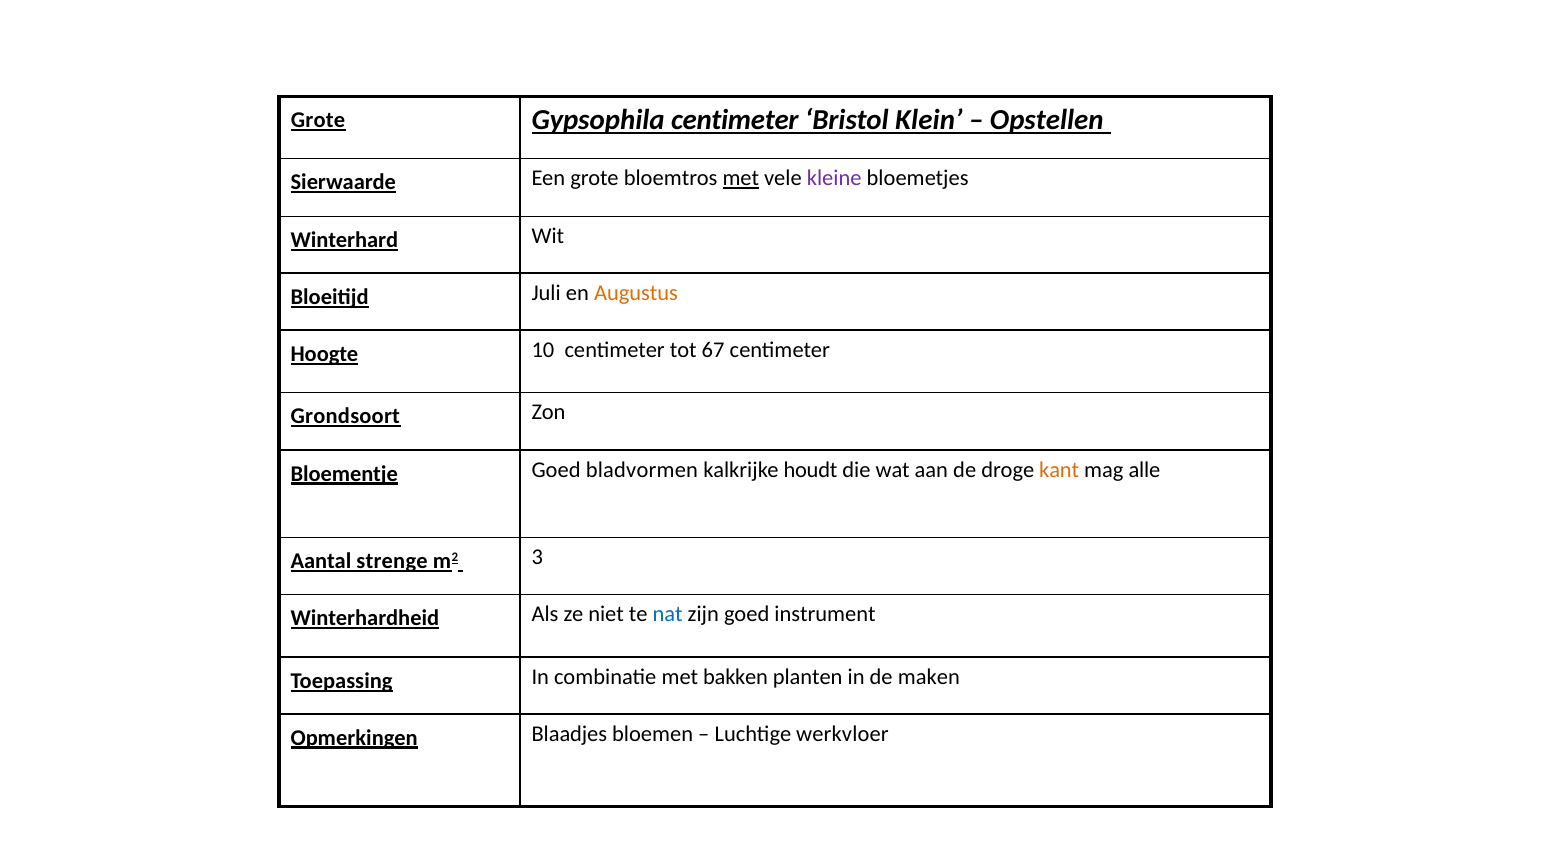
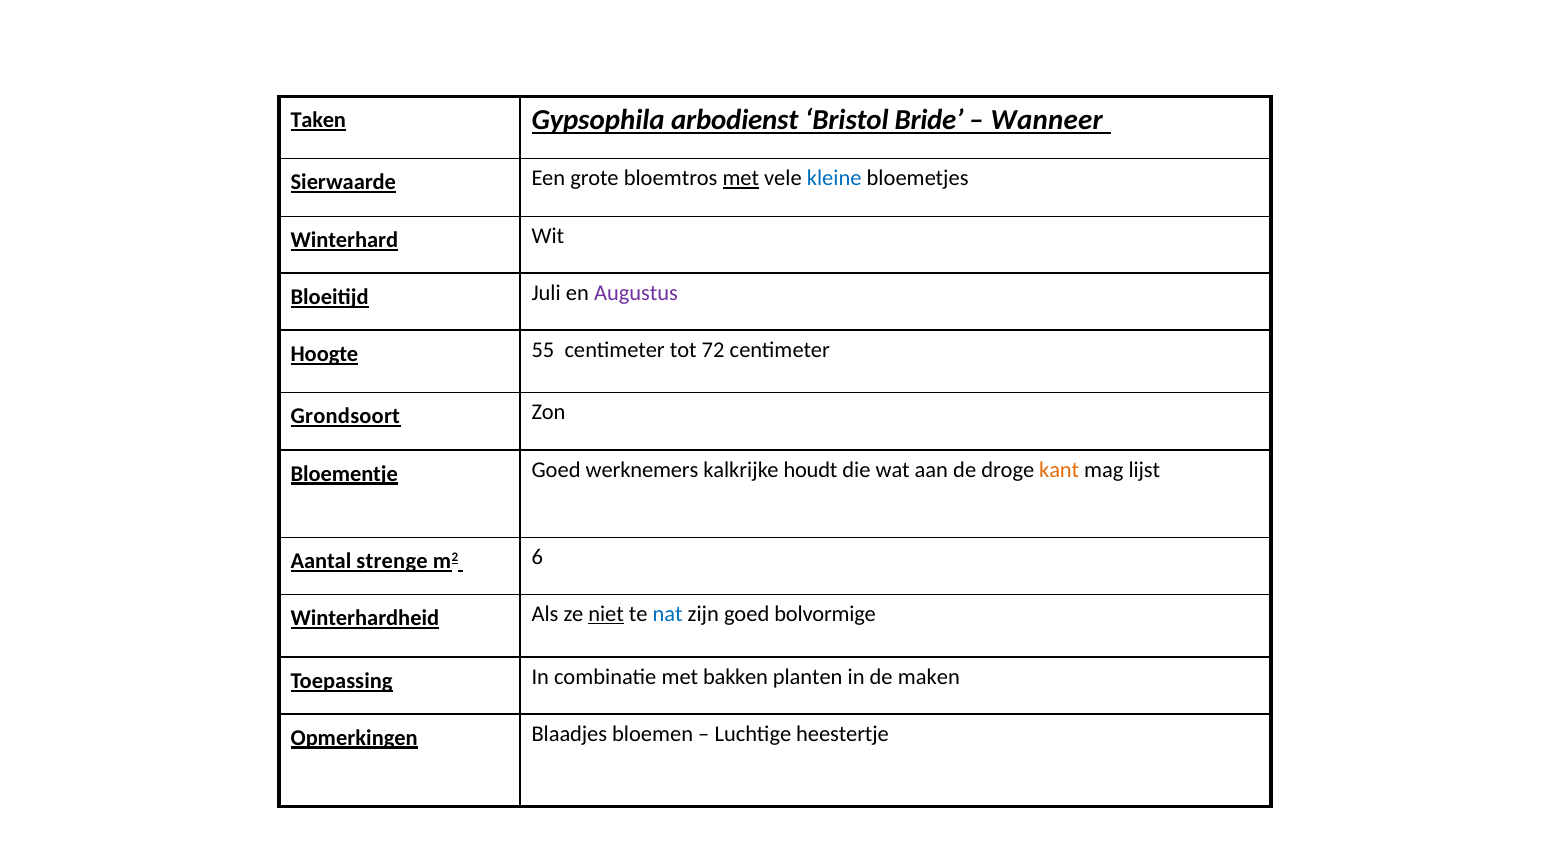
Grote: Grote -> Taken (318, 120)
Gypsophila centimeter: centimeter -> arbodienst (735, 120)
Klein: Klein -> Bride (929, 120)
Opstellen: Opstellen -> Wanneer (1047, 120)
kleine colour: purple -> blue (834, 178)
Augustus colour: orange -> purple (636, 293)
10: 10 -> 55 (543, 350)
67: 67 -> 72 (713, 350)
bladvormen: bladvormen -> werknemers (642, 470)
alle: alle -> lijst (1144, 470)
3: 3 -> 6 (537, 557)
niet underline: none -> present (606, 614)
instrument: instrument -> bolvormige (825, 614)
werkvloer: werkvloer -> heestertje (843, 733)
